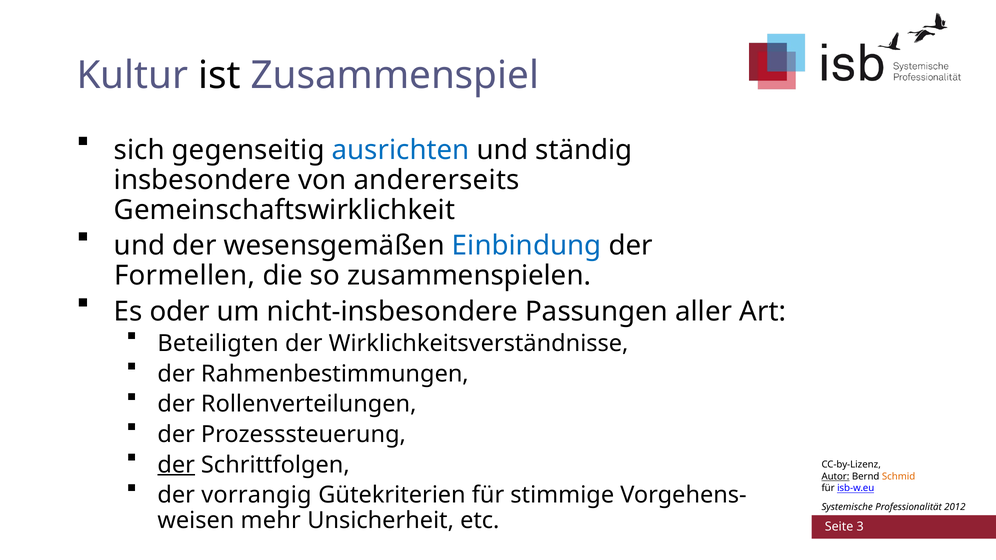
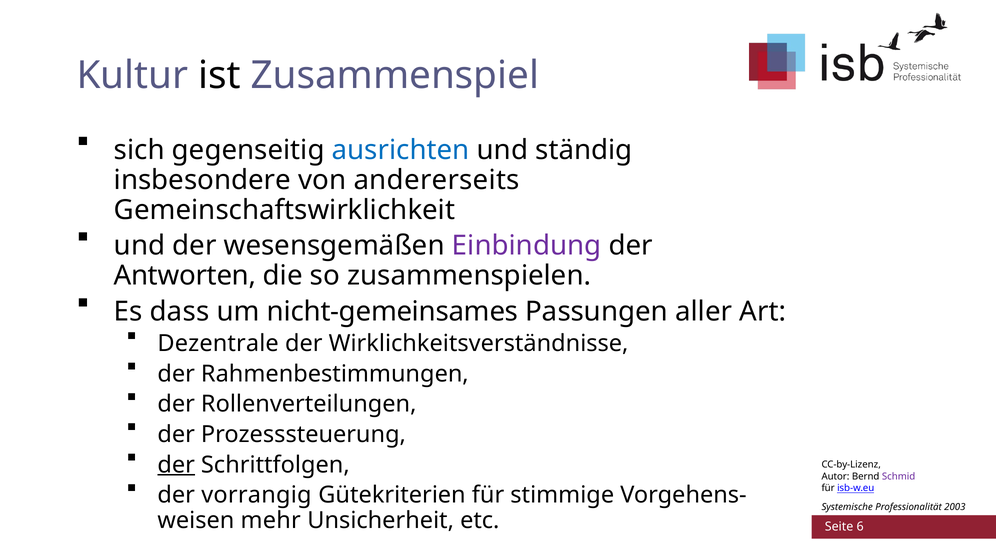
Einbindung colour: blue -> purple (527, 246)
Formellen: Formellen -> Antworten (185, 276)
oder: oder -> dass (180, 312)
nicht-insbesondere: nicht-insbesondere -> nicht-gemeinsames (393, 312)
Beteiligten: Beteiligten -> Dezentrale (218, 344)
Autor underline: present -> none (835, 477)
Schmid colour: orange -> purple (899, 477)
2012: 2012 -> 2003 (955, 507)
3: 3 -> 6 (860, 527)
